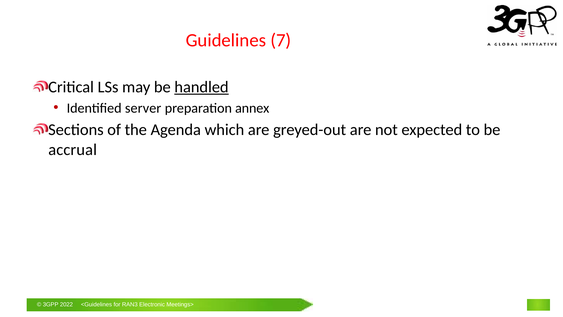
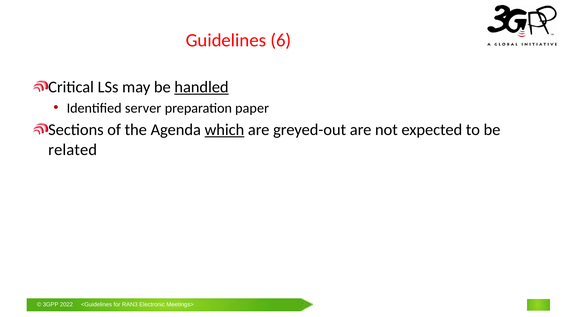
7: 7 -> 6 (281, 40)
annex: annex -> paper (252, 108)
which underline: none -> present (224, 130)
accrual: accrual -> related (73, 149)
